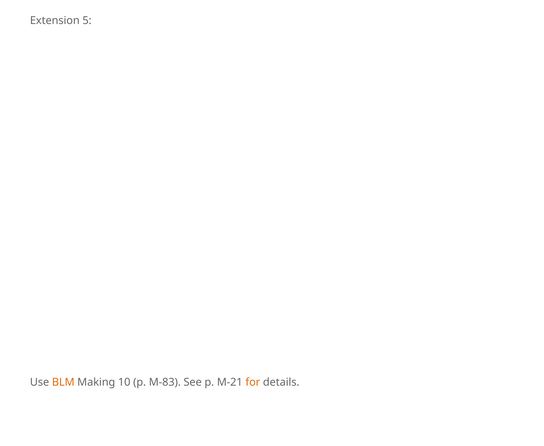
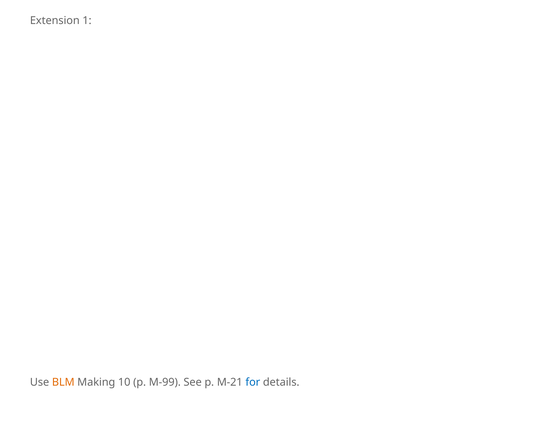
5: 5 -> 1 (87, 21)
M-83: M-83 -> M-99 (165, 382)
for colour: orange -> blue (253, 382)
